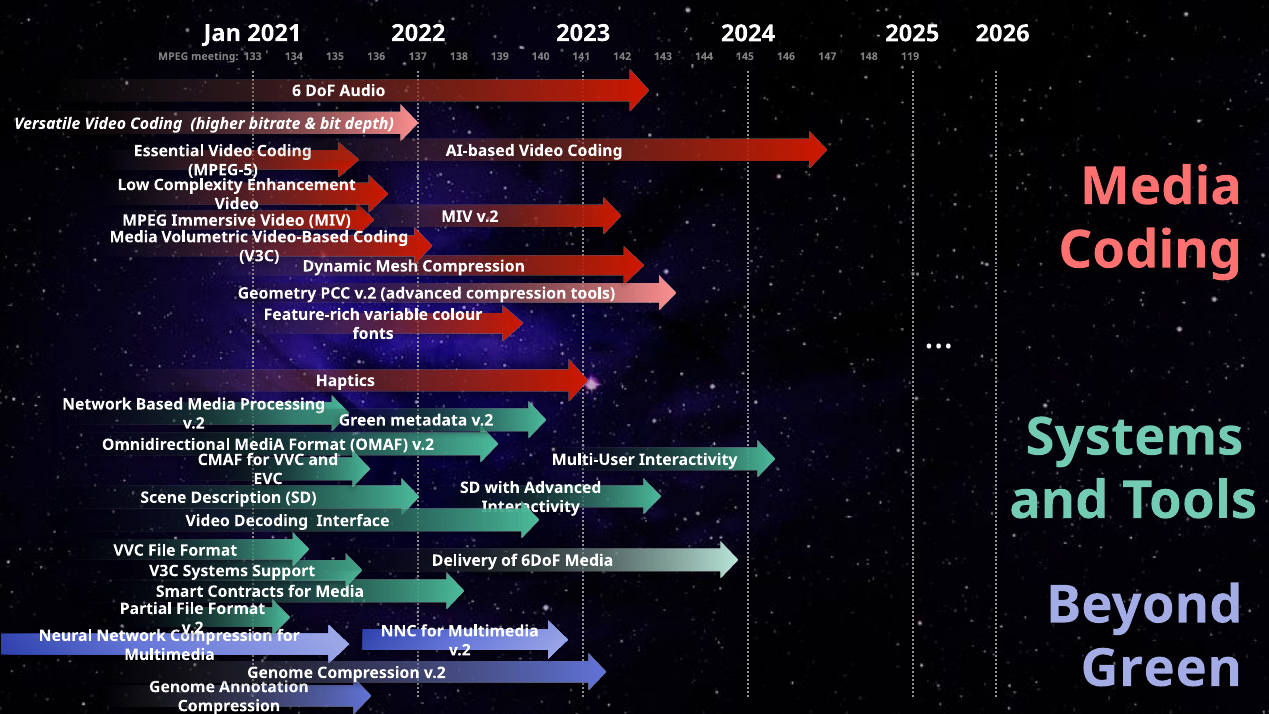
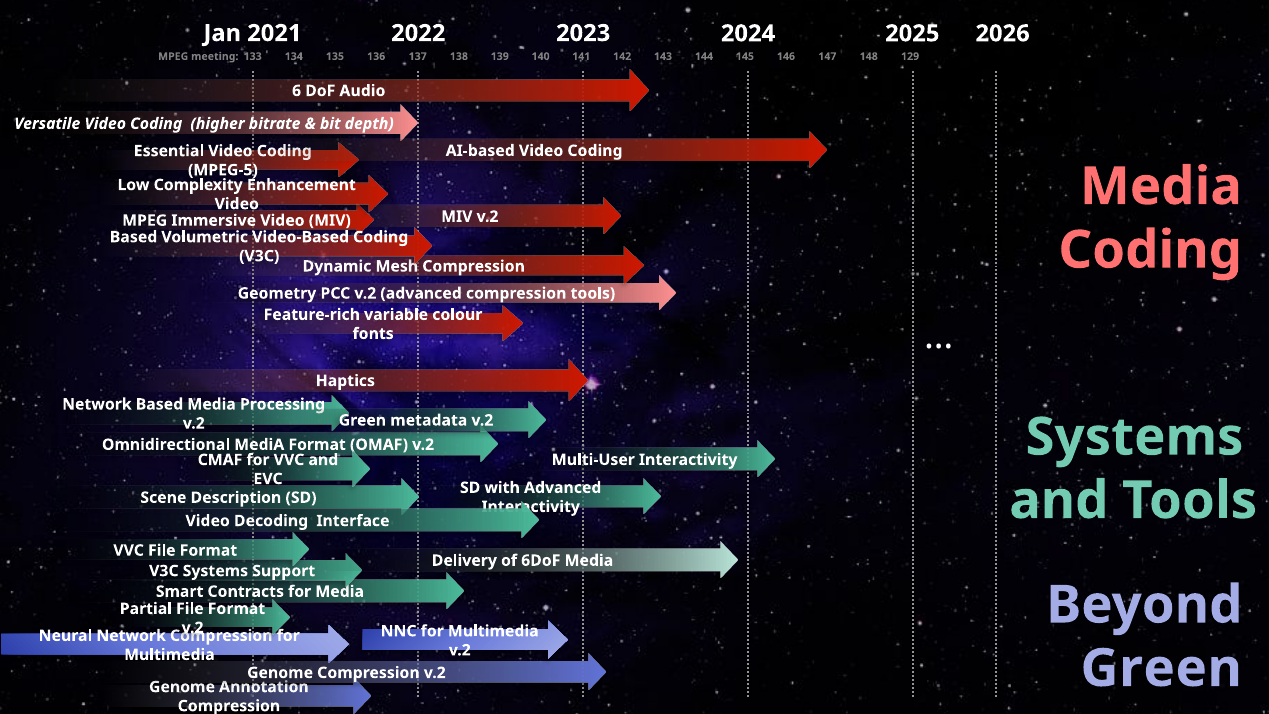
119: 119 -> 129 (910, 56)
Media: Media -> Based (134, 237)
